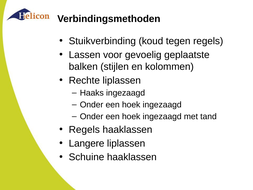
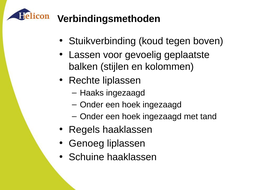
tegen regels: regels -> boven (208, 41)
Langere: Langere -> Genoeg (86, 143)
